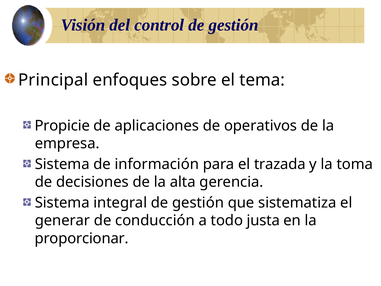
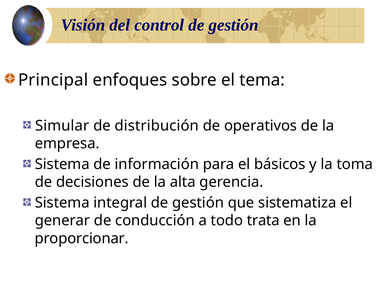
Propicie: Propicie -> Simular (62, 126)
aplicaciones: aplicaciones -> distribución (157, 126)
trazada: trazada -> básicos (280, 164)
justa: justa -> trata (263, 220)
